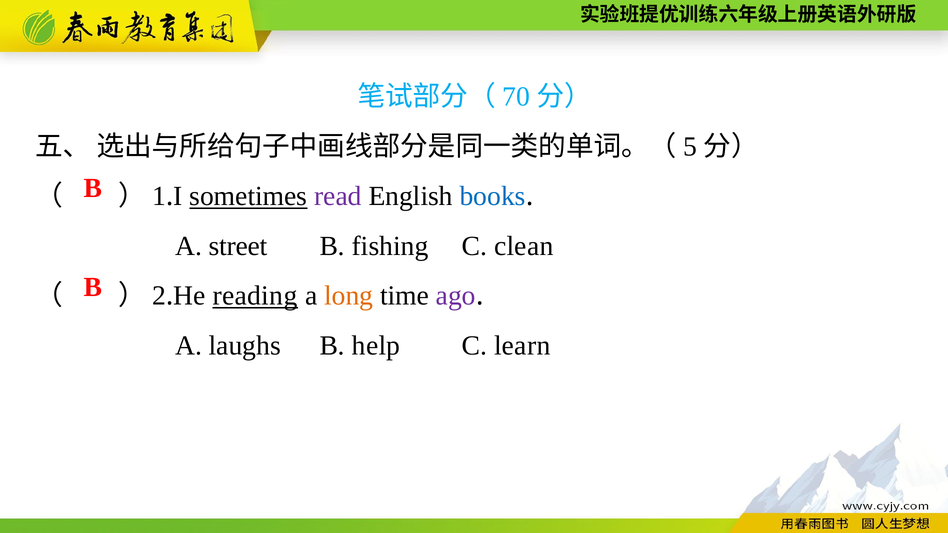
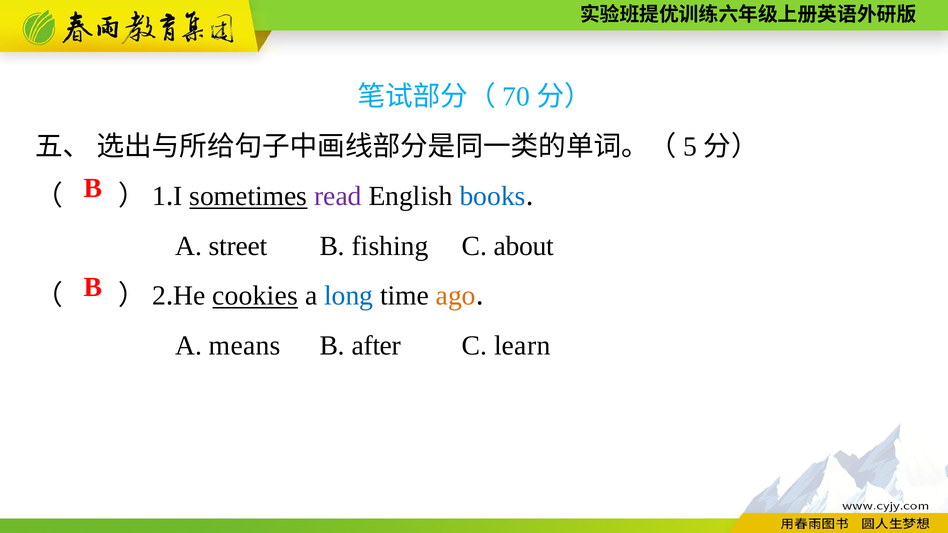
clean: clean -> about (524, 246)
reading: reading -> cookies (255, 296)
long colour: orange -> blue (349, 296)
ago colour: purple -> orange (456, 296)
laughs: laughs -> means (245, 346)
help: help -> after (376, 346)
